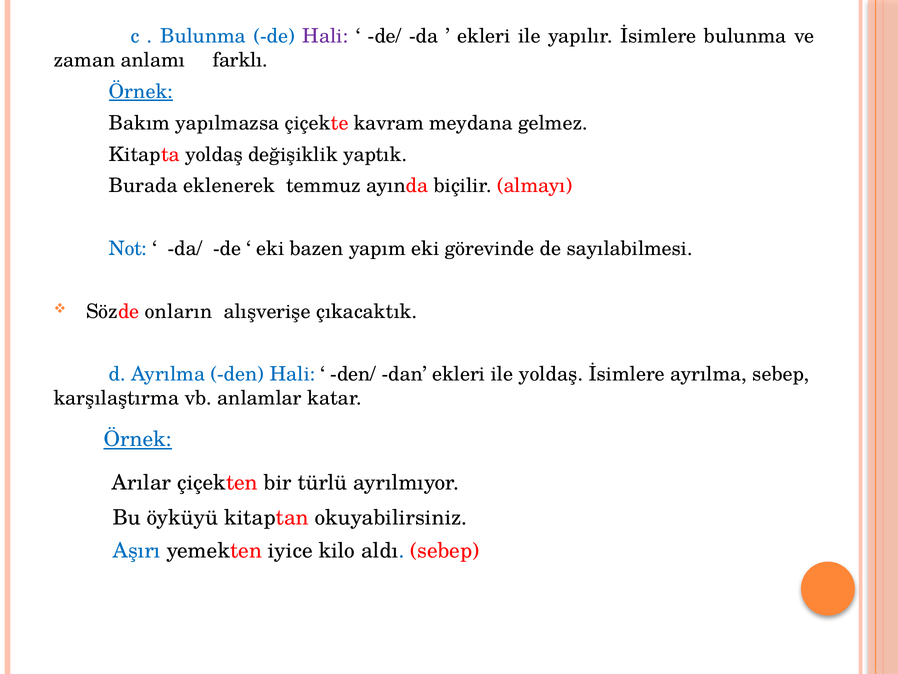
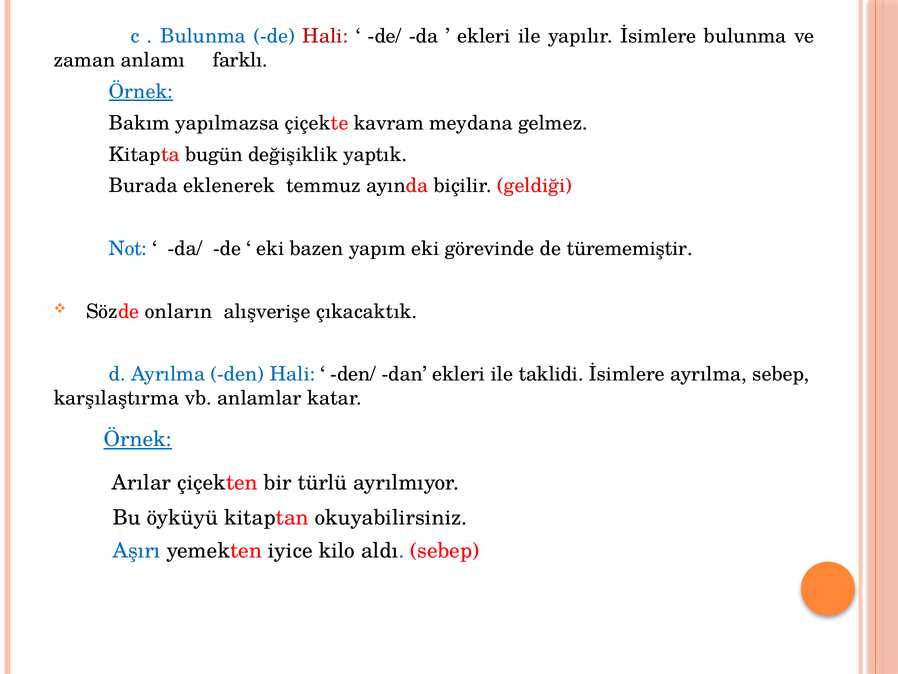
Hali colour: purple -> red (325, 36)
Kitapta yoldaş: yoldaş -> bugün (214, 154)
almayı: almayı -> geldiği (535, 186)
sayılabilmesi: sayılabilmesi -> türememiştir (630, 249)
ile yoldaş: yoldaş -> taklidi (551, 374)
